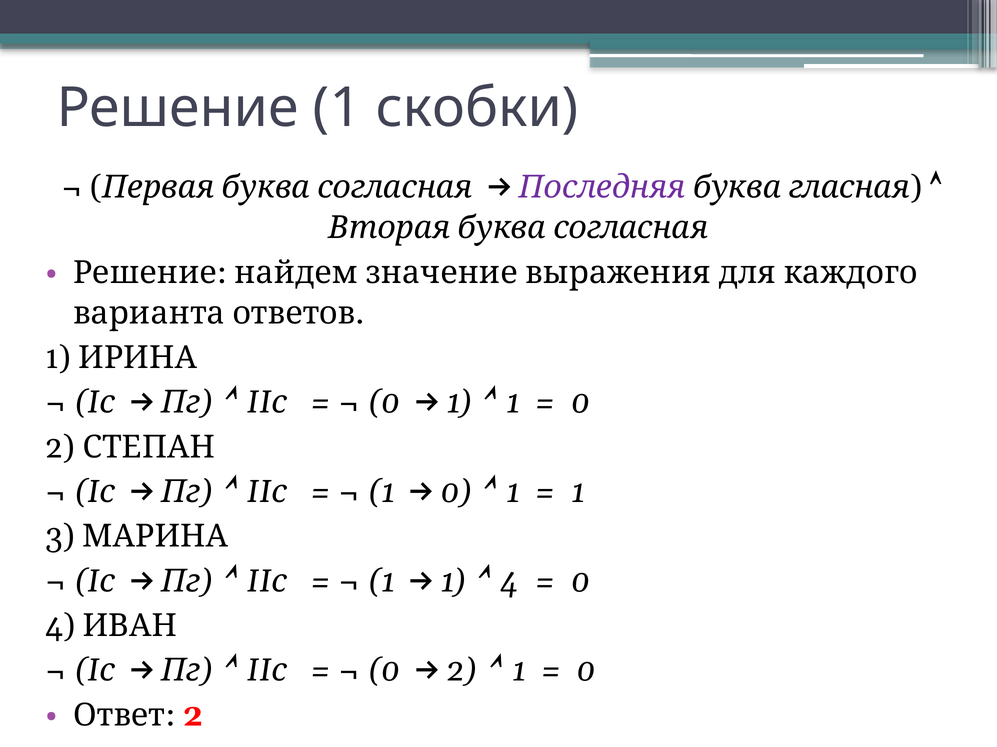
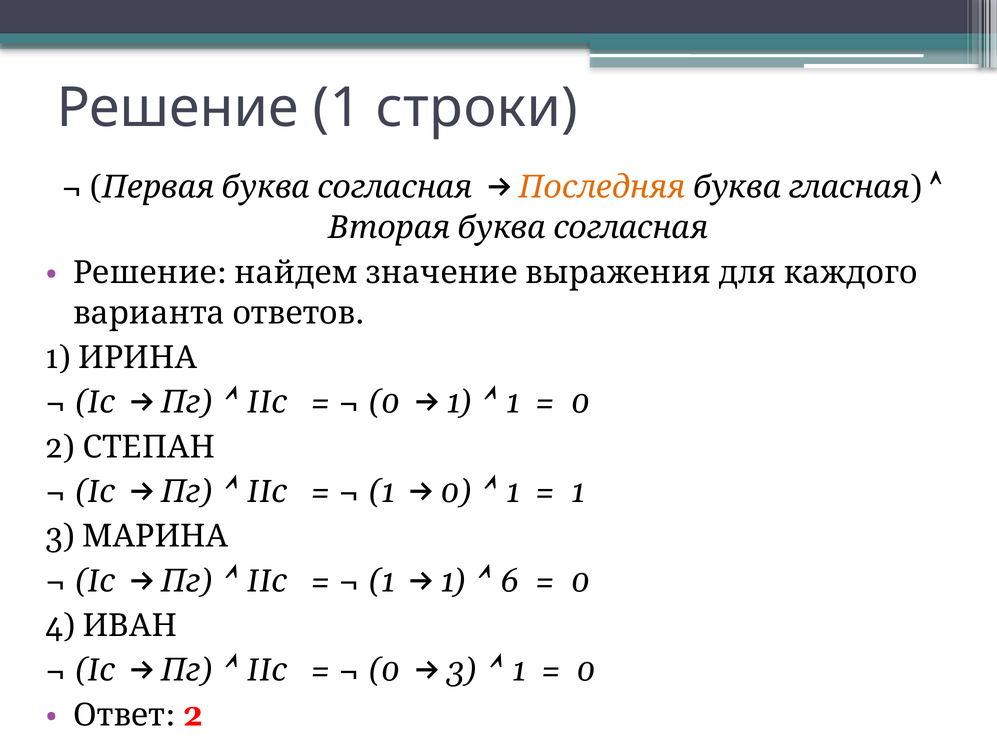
скобки: скобки -> строки (477, 108)
Последняя colour: purple -> orange (602, 188)
4: 4 -> 6 (510, 582)
2: 2 -> 3 (462, 671)
